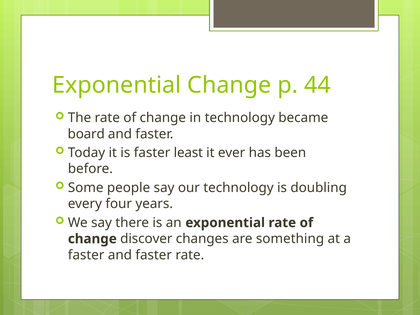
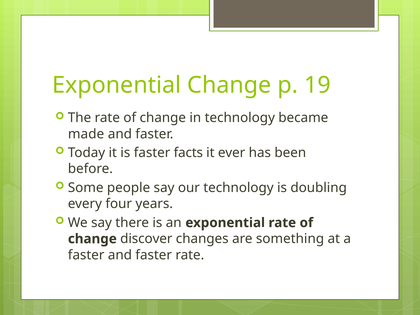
44: 44 -> 19 (317, 85)
board: board -> made (86, 134)
least: least -> facts (188, 153)
